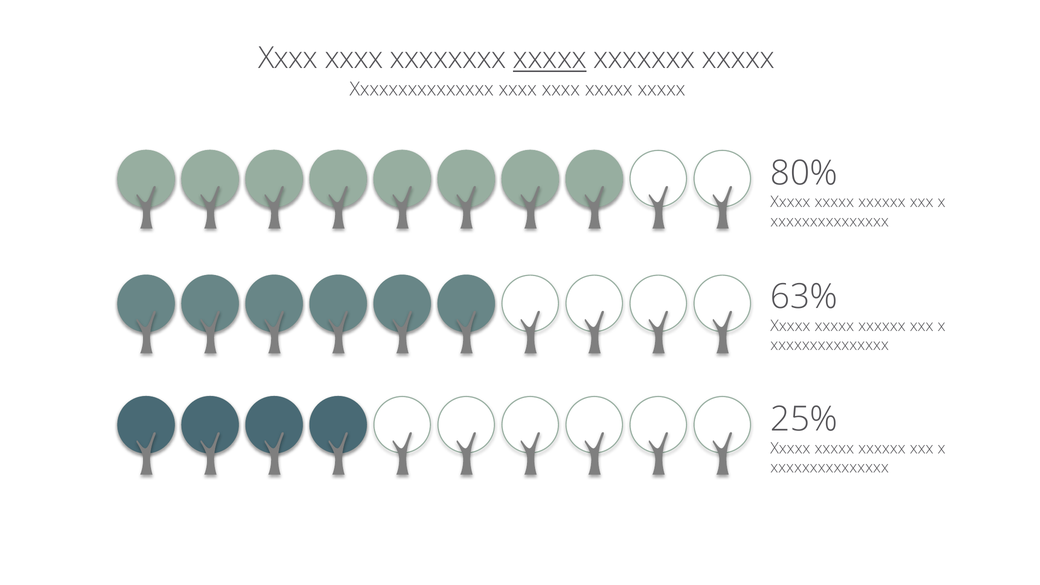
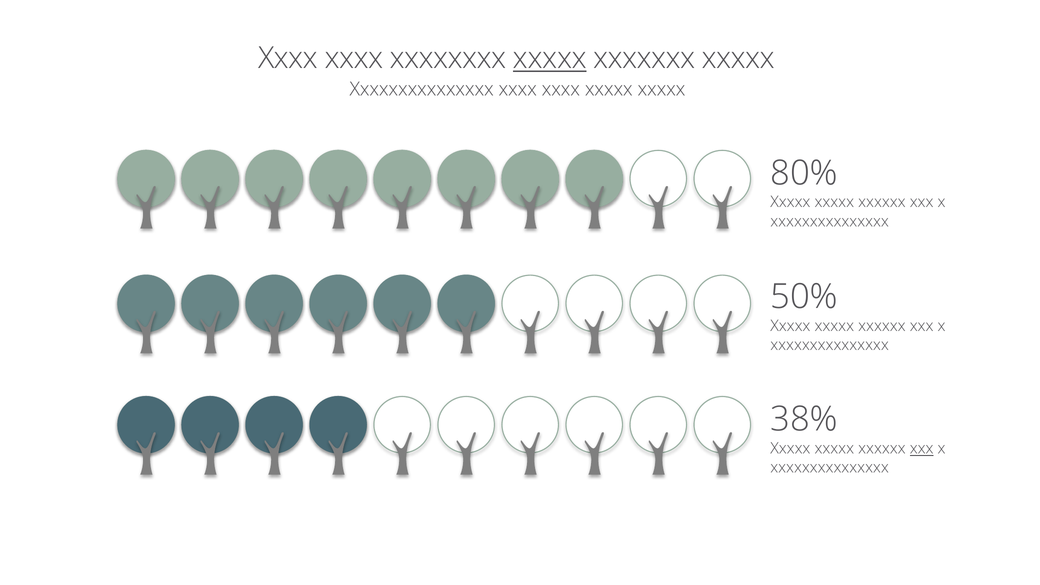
63%: 63% -> 50% (804, 297)
25%: 25% -> 38% (804, 420)
xxx underline: none -> present (922, 449)
